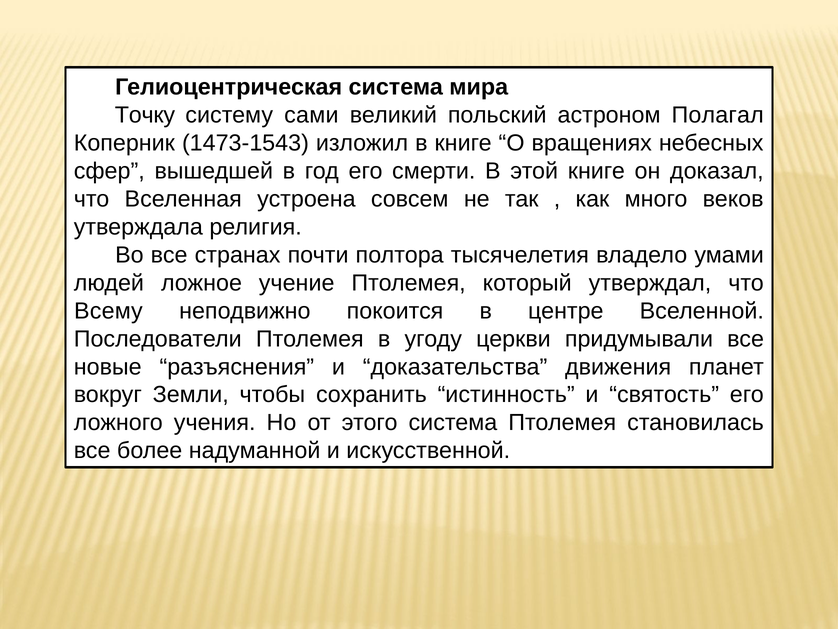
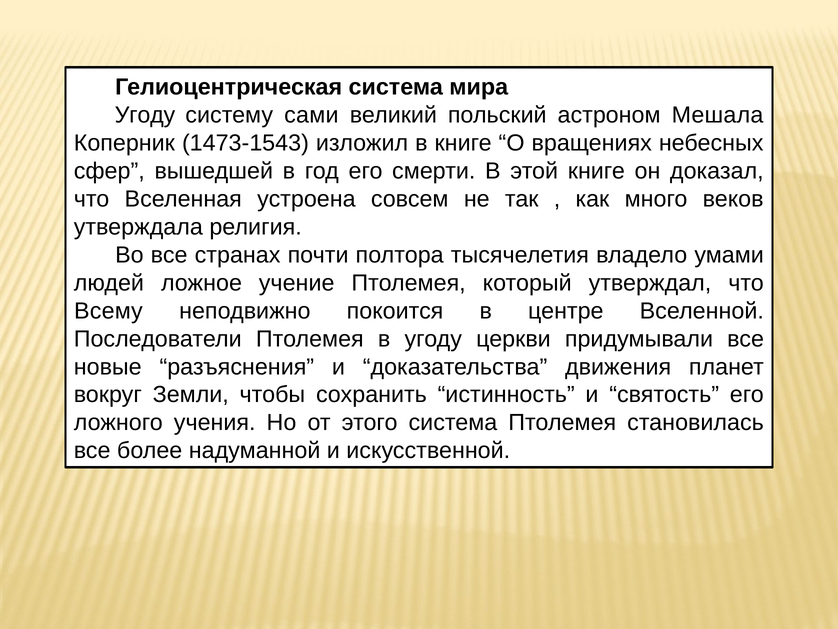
Точку: Точку -> Угоду (145, 115)
Полагал: Полагал -> Мешала (718, 115)
